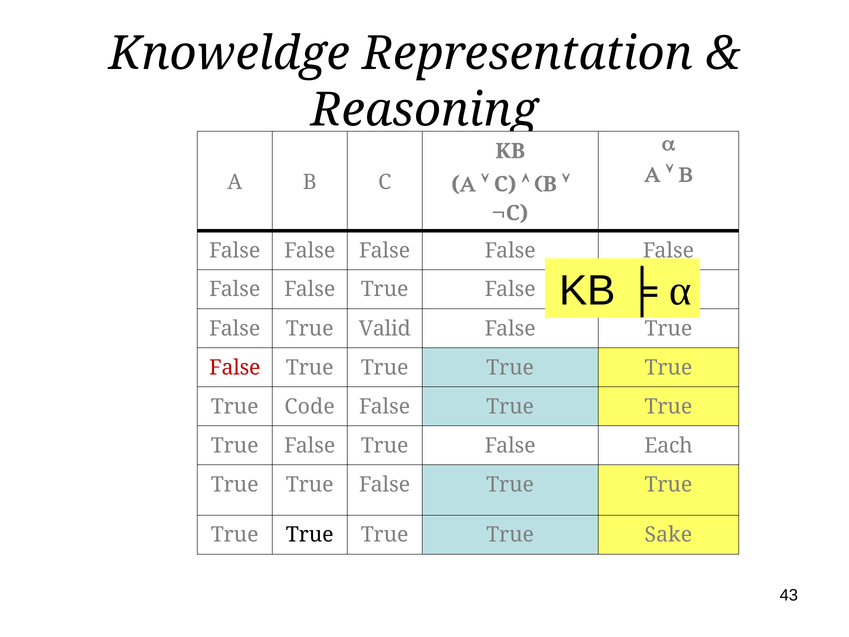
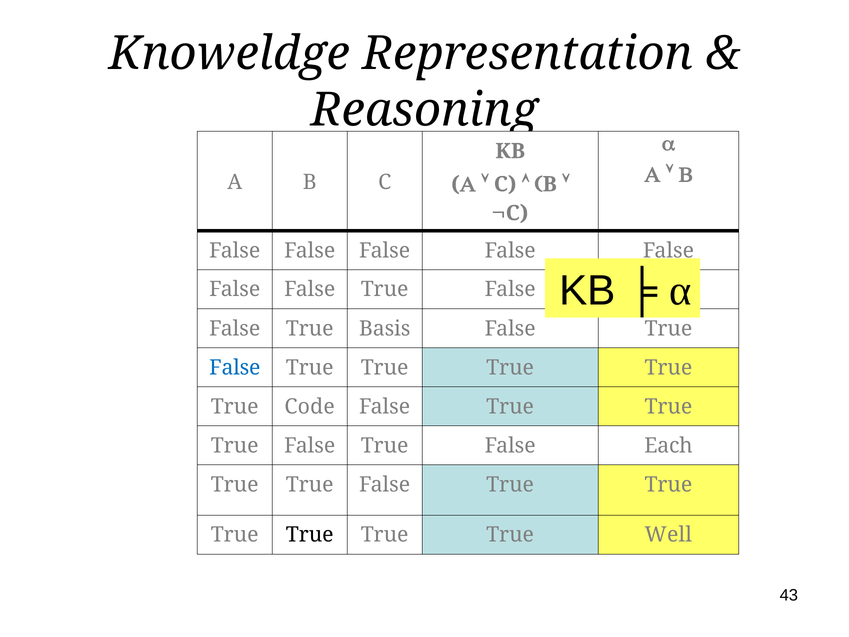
Valid: Valid -> Basis (385, 328)
False colour: red -> blue (235, 367)
Sake: Sake -> Well (668, 535)
